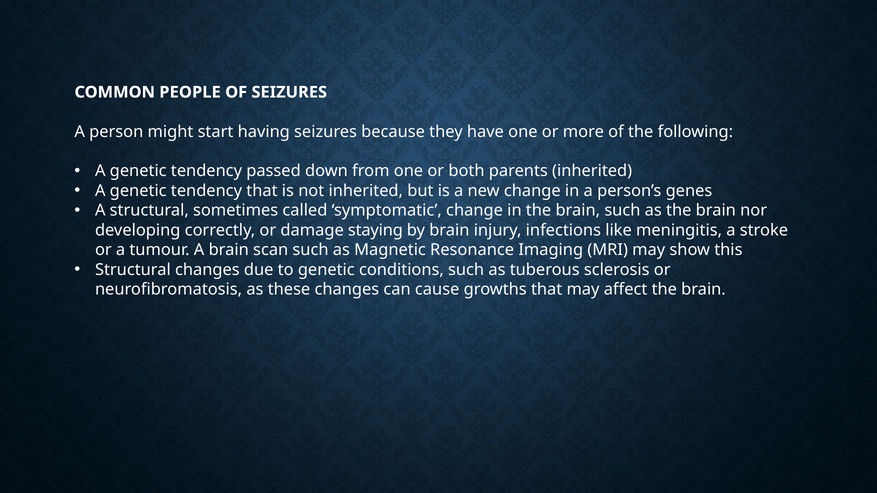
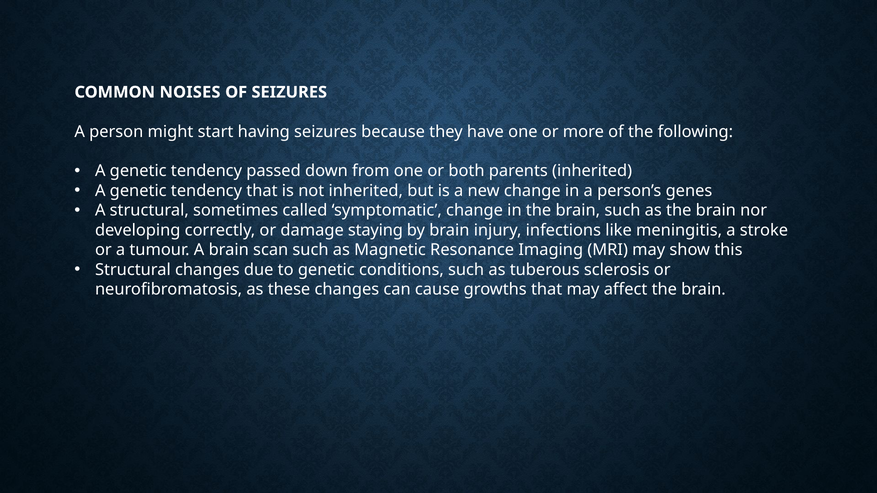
PEOPLE: PEOPLE -> NOISES (190, 92)
